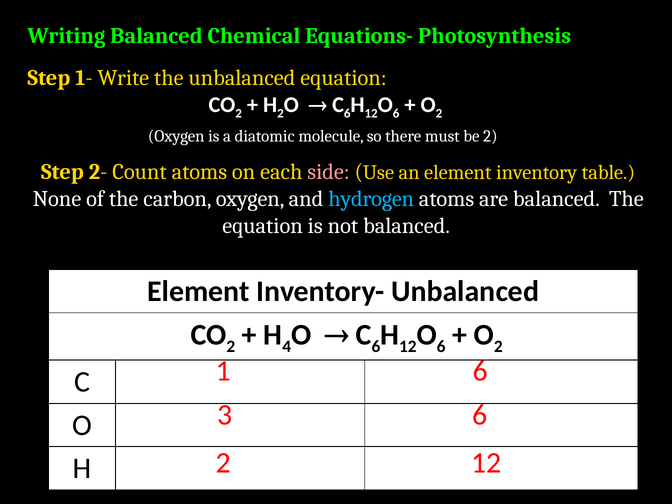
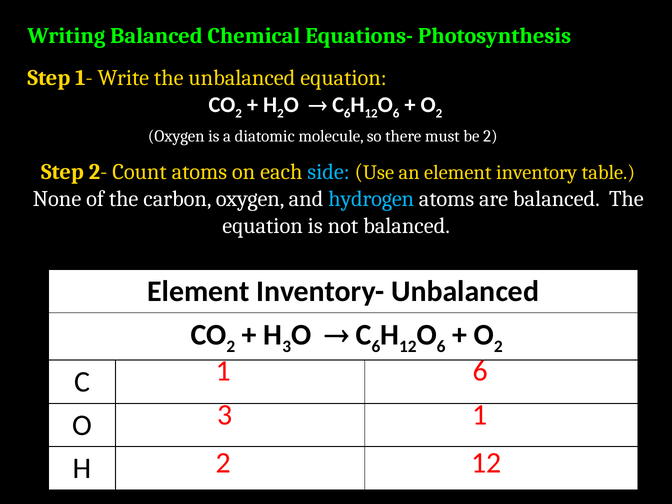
side colour: pink -> light blue (329, 172)
H 4: 4 -> 3 (287, 346)
3 6: 6 -> 1 (480, 415)
